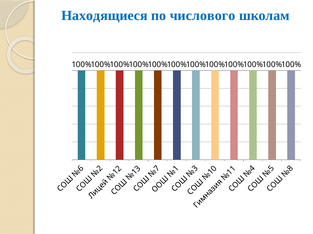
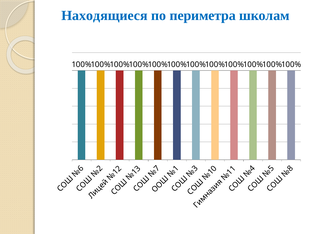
числового: числового -> периметра (203, 16)
